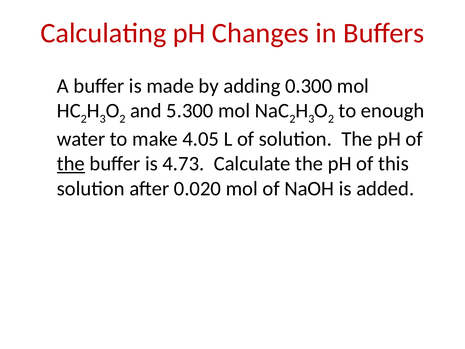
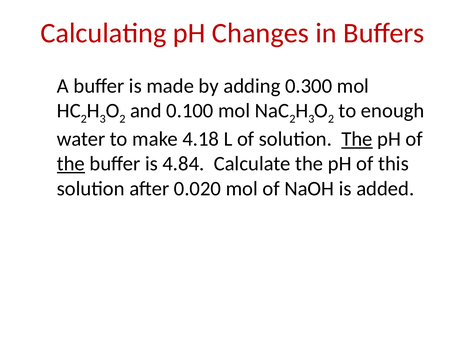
5.300: 5.300 -> 0.100 (190, 111)
4.05: 4.05 -> 4.18 (201, 139)
The underline: none -> present (357, 139)
4.73: 4.73 -> 4.84 (183, 164)
